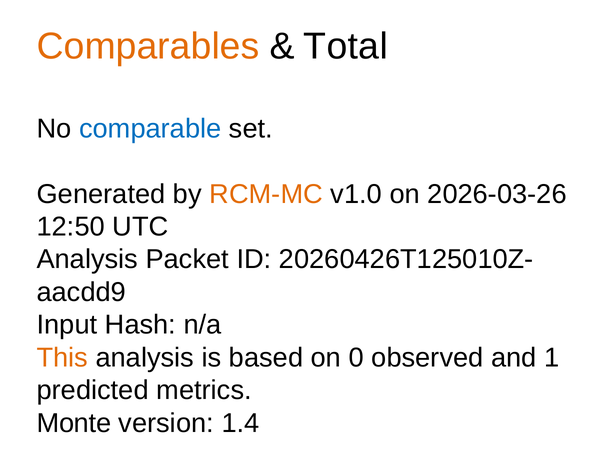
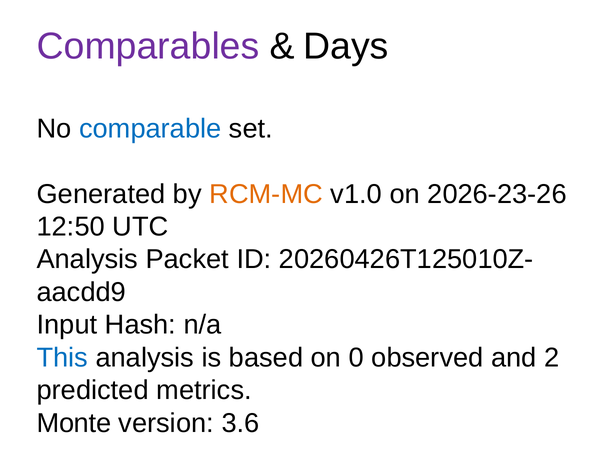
Comparables colour: orange -> purple (148, 47)
Total: Total -> Days (346, 47)
2026-03-26: 2026-03-26 -> 2026-23-26 (497, 194)
This colour: orange -> blue (62, 357)
1: 1 -> 2 (552, 357)
1.4: 1.4 -> 3.6 (240, 423)
